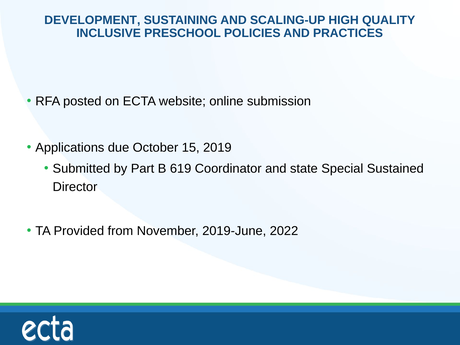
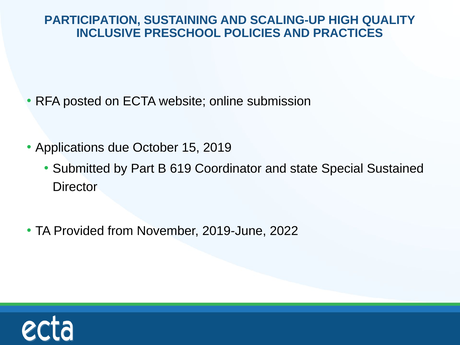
DEVELOPMENT: DEVELOPMENT -> PARTICIPATION (92, 20)
